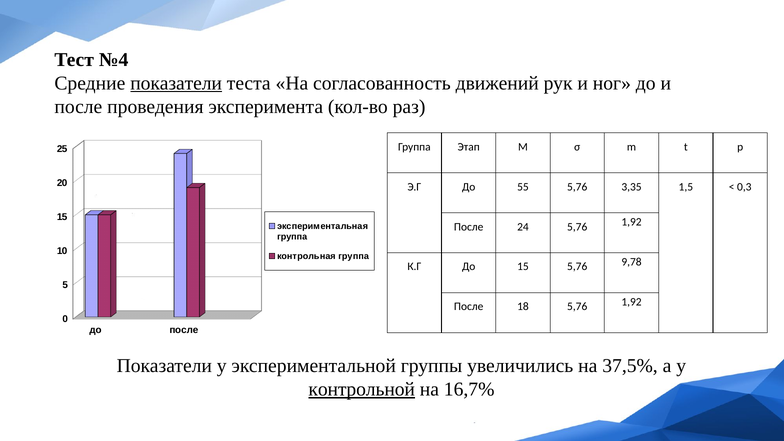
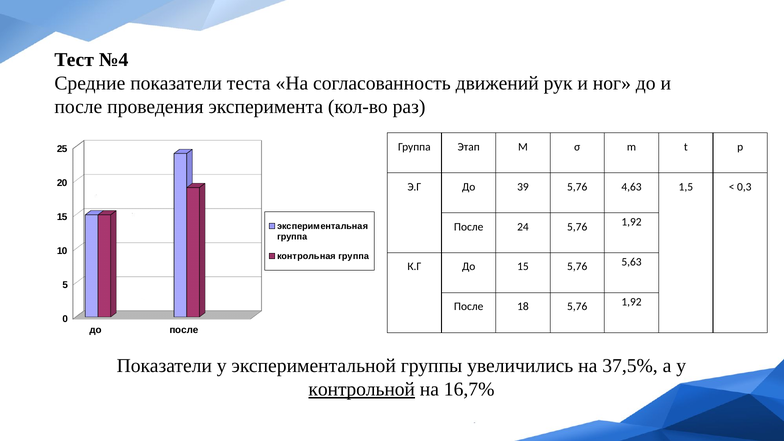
показатели underline: present -> none (176, 83)
55: 55 -> 39 (523, 187)
3,35: 3,35 -> 4,63 (631, 187)
9,78: 9,78 -> 5,63 (631, 262)
